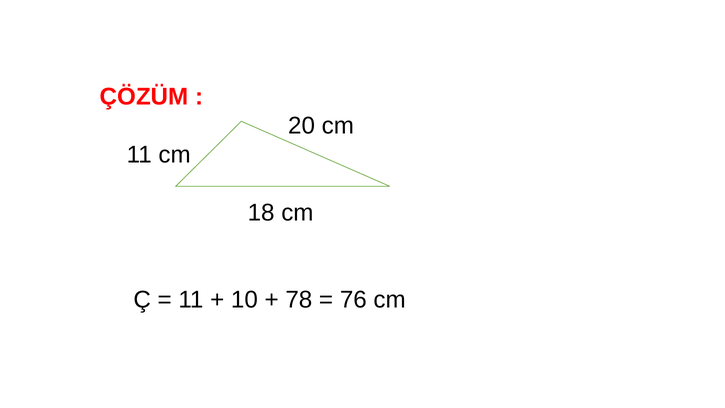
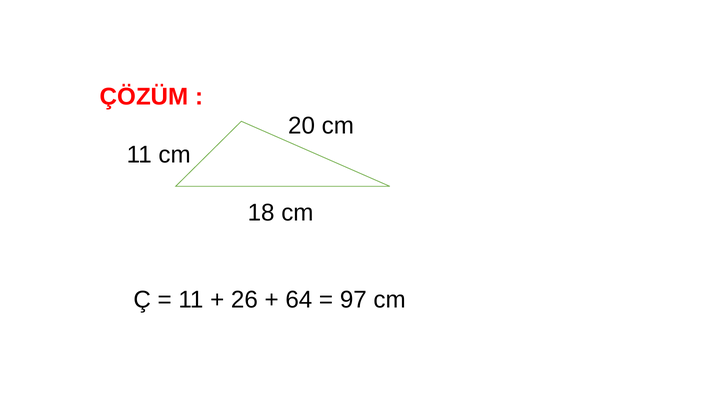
10: 10 -> 26 (244, 300)
78: 78 -> 64 (299, 300)
76: 76 -> 97 (353, 300)
